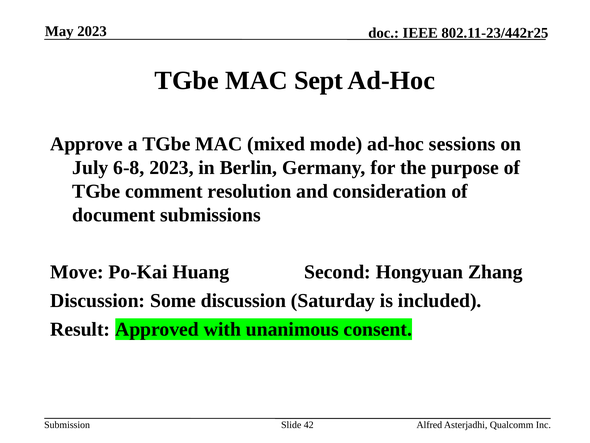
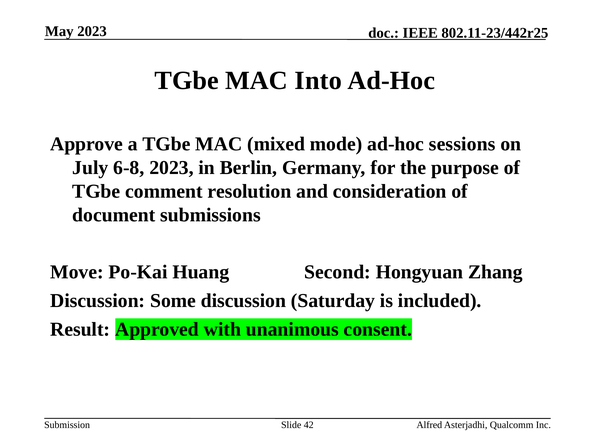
Sept: Sept -> Into (318, 80)
